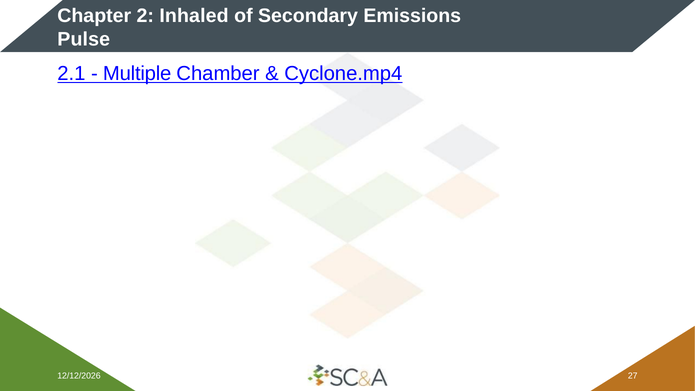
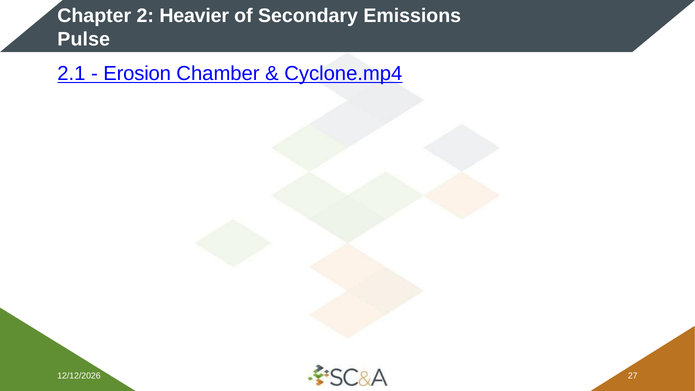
Inhaled: Inhaled -> Heavier (194, 16)
Multiple: Multiple -> Erosion (137, 74)
